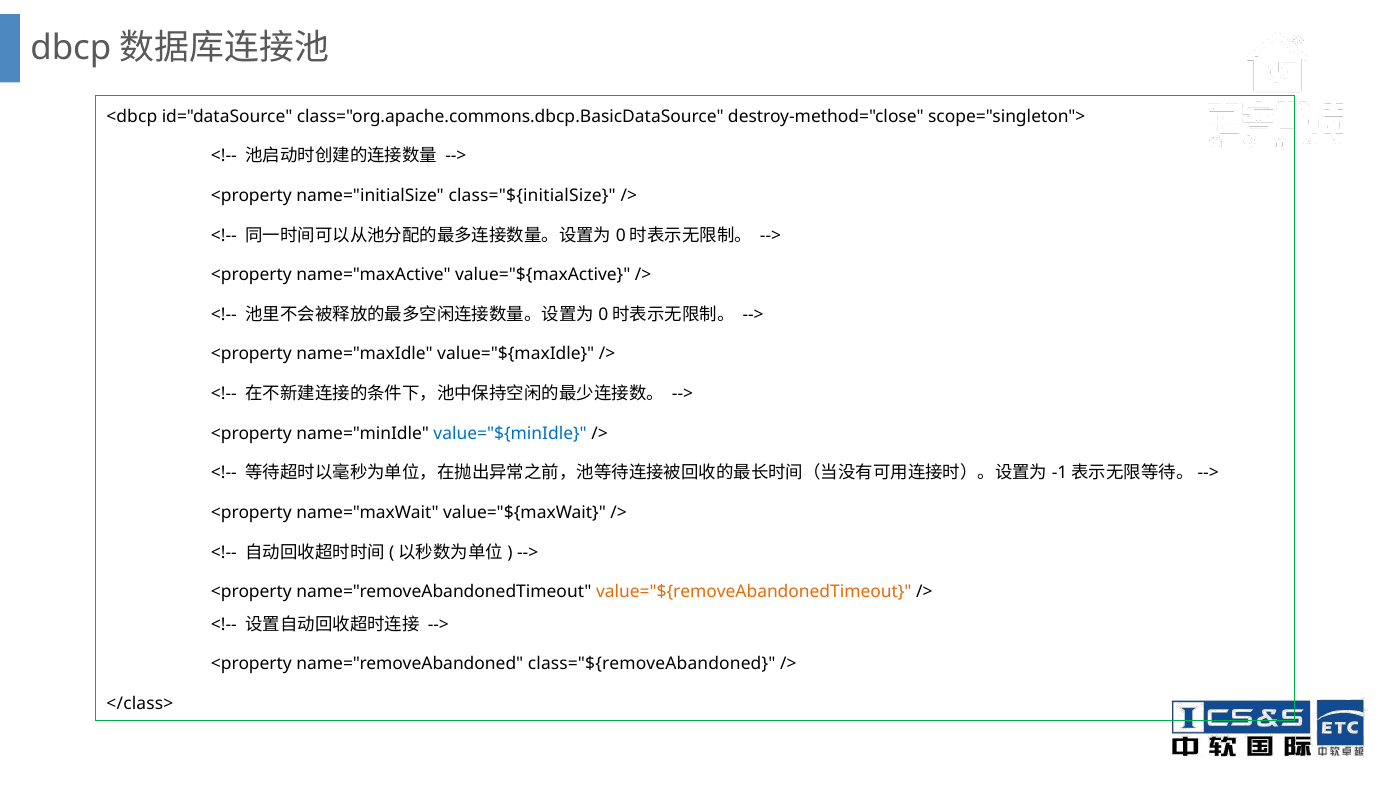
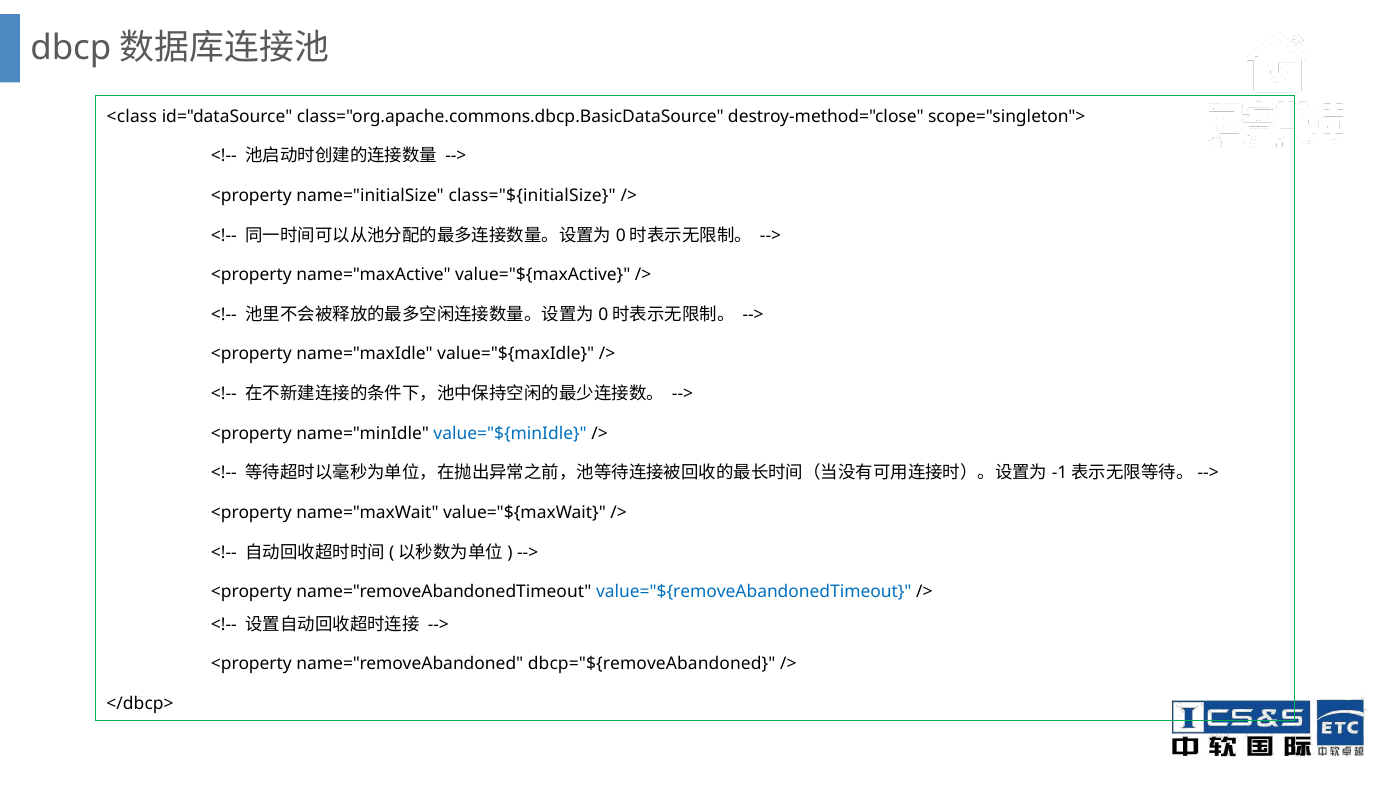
<dbcp: <dbcp -> <class (132, 116)
value="${removeAbandonedTimeout colour: orange -> blue (754, 592)
class="${removeAbandoned: class="${removeAbandoned -> dbcp="${removeAbandoned (652, 664)
</class>: </class> -> </dbcp> (140, 703)
